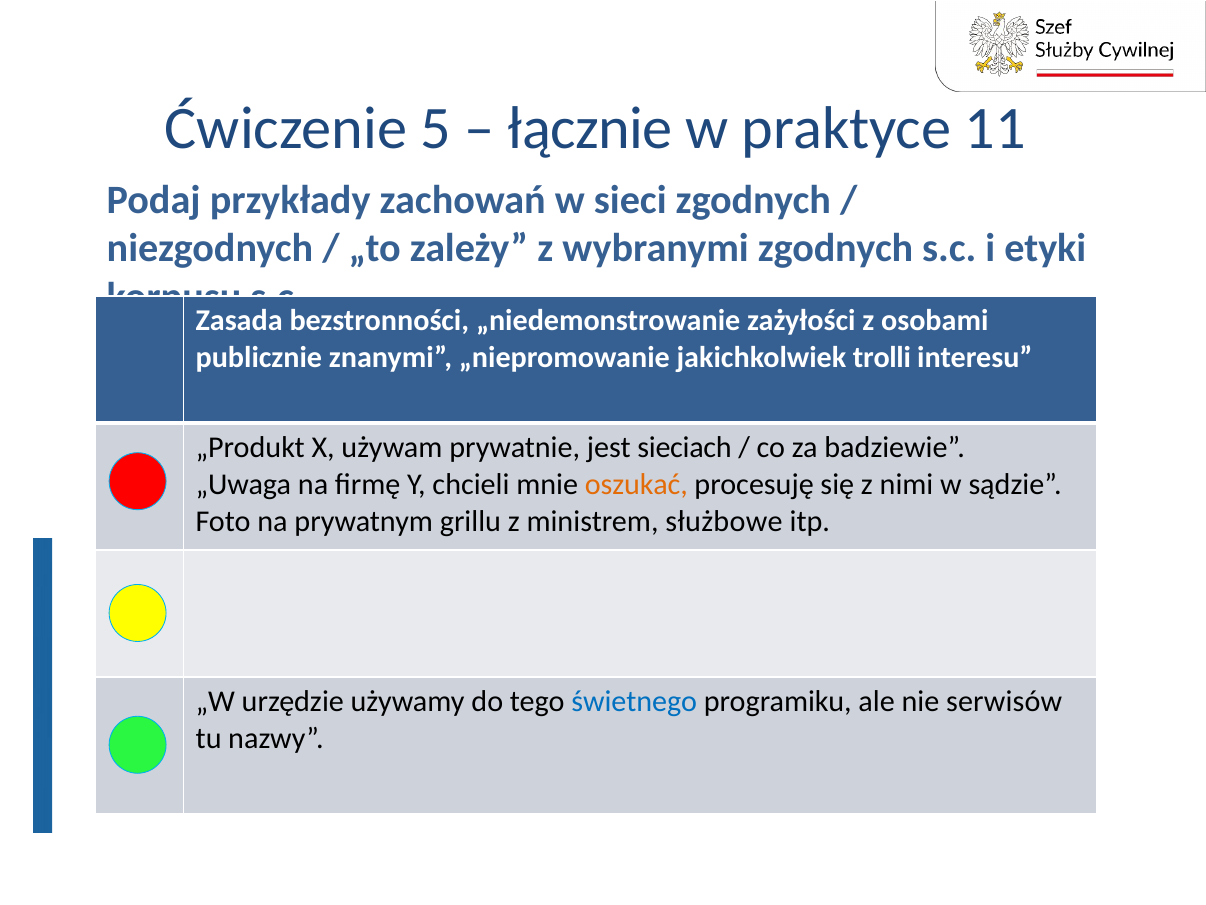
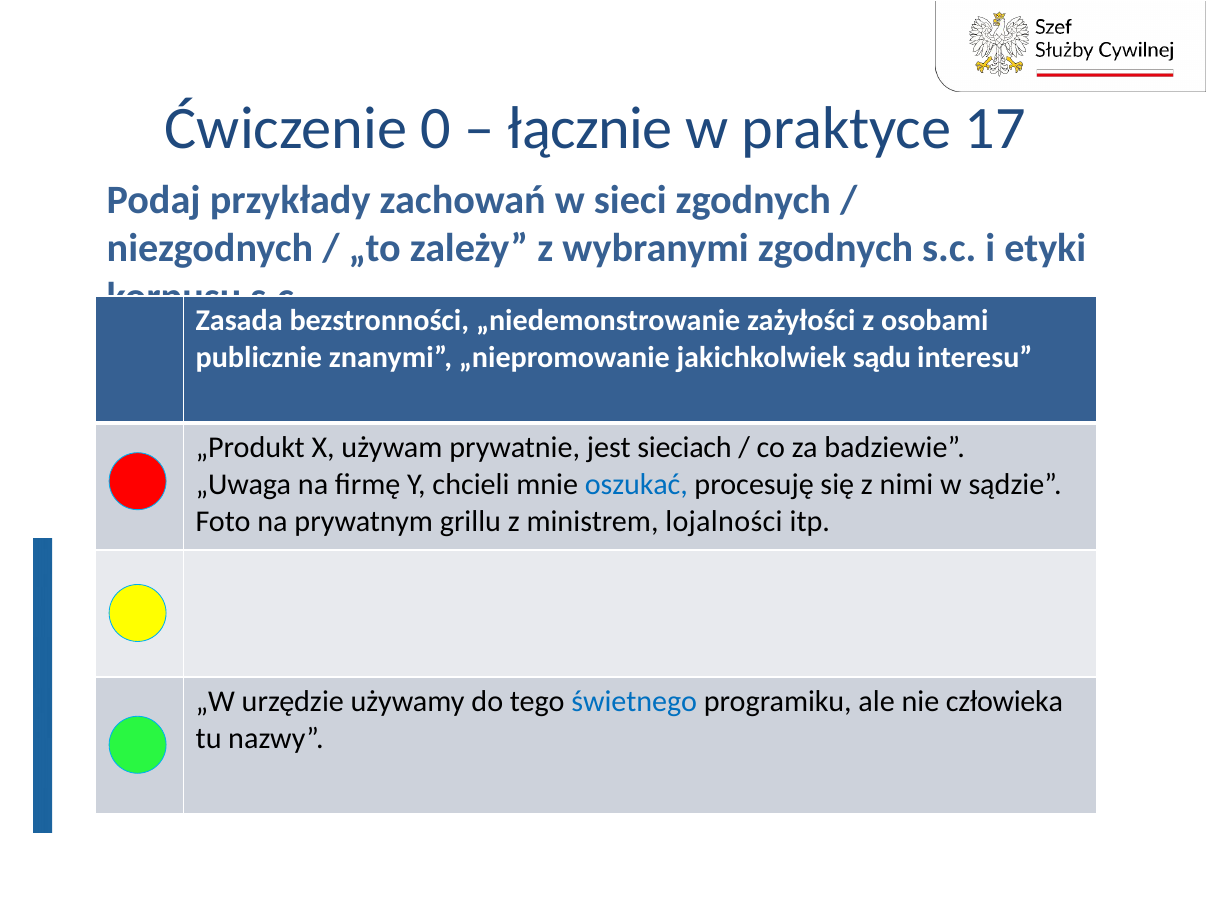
5: 5 -> 0 (436, 128)
11: 11 -> 17 (995, 128)
trolli: trolli -> sądu (882, 358)
oszukać colour: orange -> blue (636, 484)
służbowe: służbowe -> lojalności (724, 521)
serwisów: serwisów -> człowieka (1004, 701)
